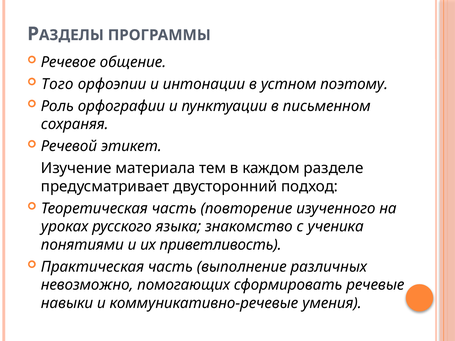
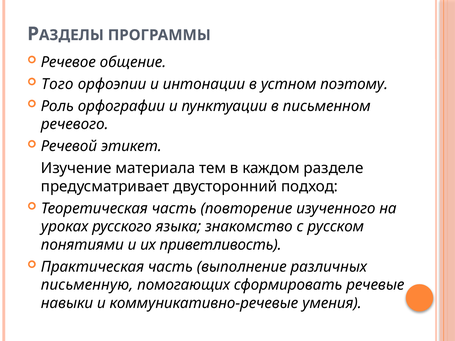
сохраняя: сохраняя -> речевого (75, 124)
ученика: ученика -> русском (336, 227)
невозможно: невозможно -> письменную (87, 285)
